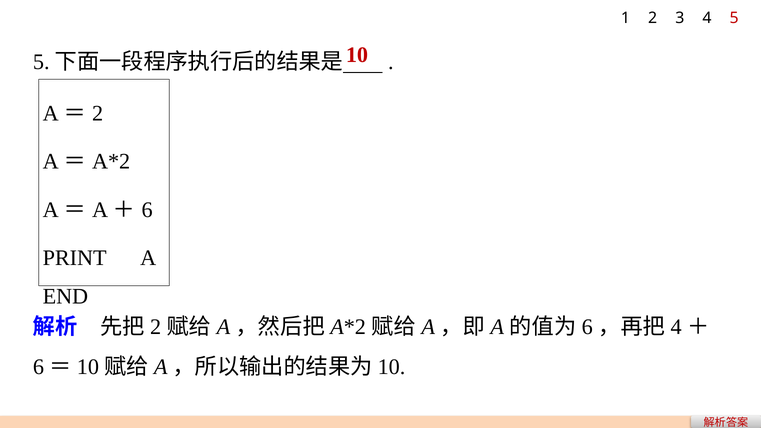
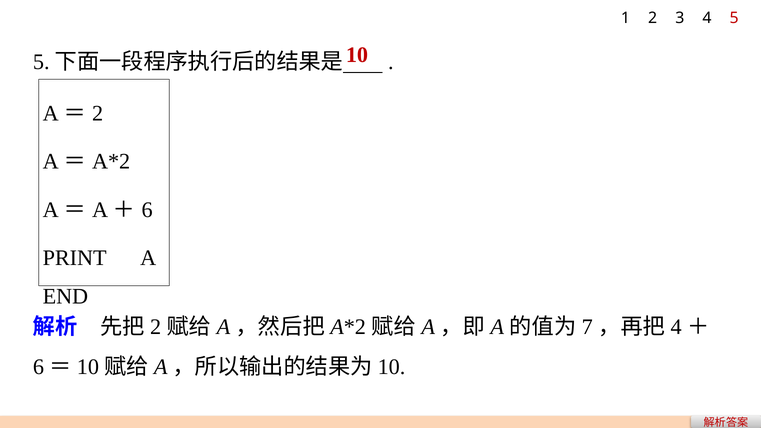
6: 6 -> 7 (587, 327)
